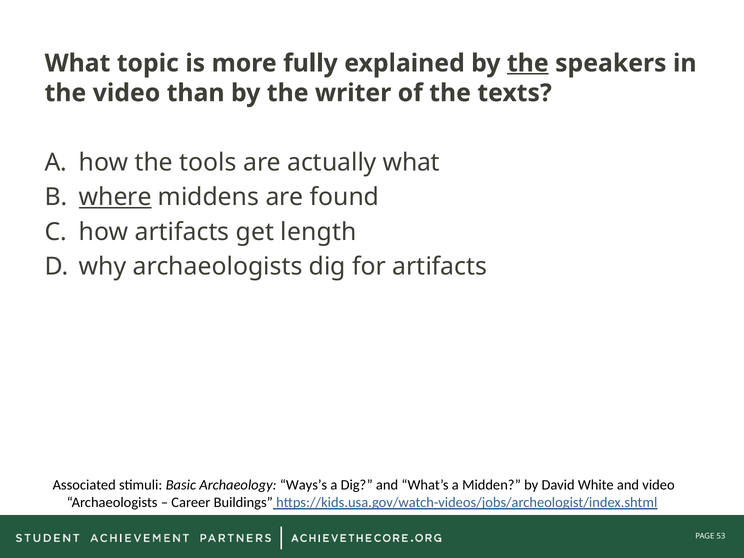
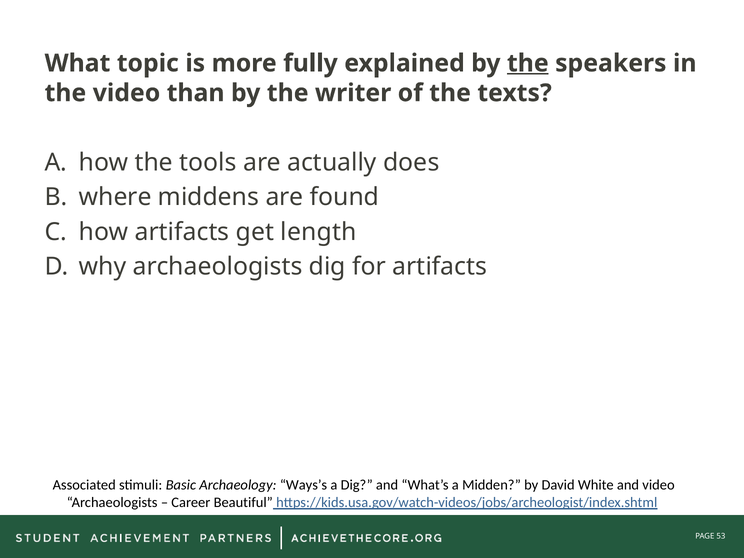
actually what: what -> does (411, 162)
where underline: present -> none (115, 197)
Buildings: Buildings -> Beautiful (243, 502)
